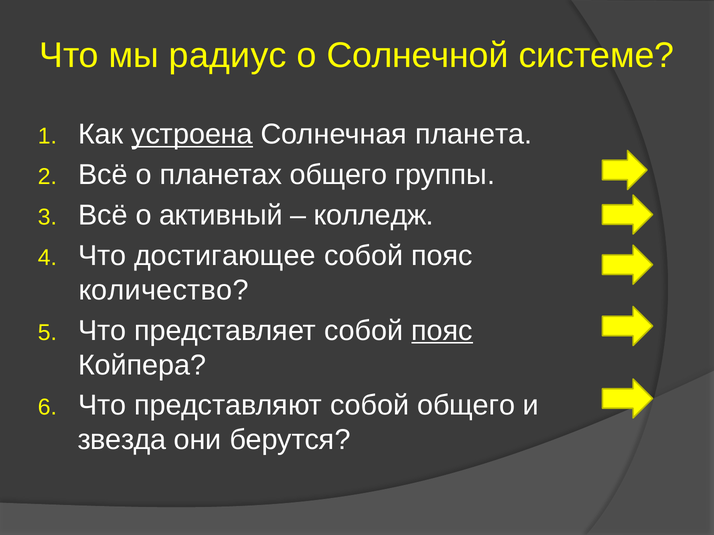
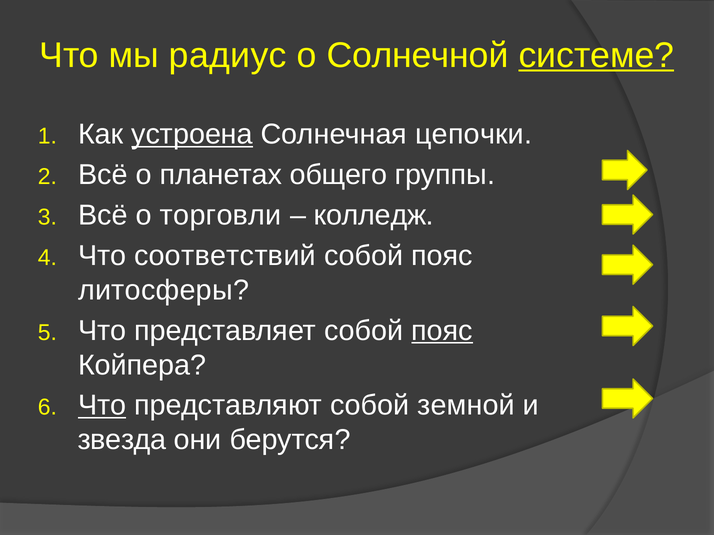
системе underline: none -> present (596, 55)
планета: планета -> цепочки (474, 134)
активный: активный -> торговли (221, 215)
достигающее: достигающее -> соответствий (225, 256)
количество: количество -> литосферы (164, 290)
Что underline: none -> present (102, 406)
собой общего: общего -> земной (466, 406)
